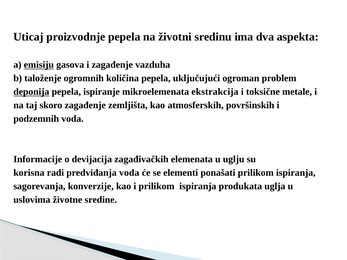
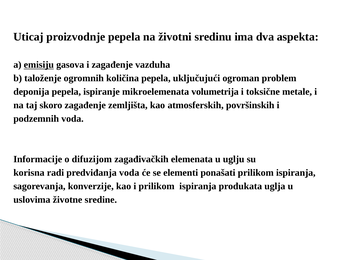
deponija underline: present -> none (31, 92)
ekstrakcija: ekstrakcija -> volumetrija (215, 92)
devijacija: devijacija -> difuzijom (92, 159)
